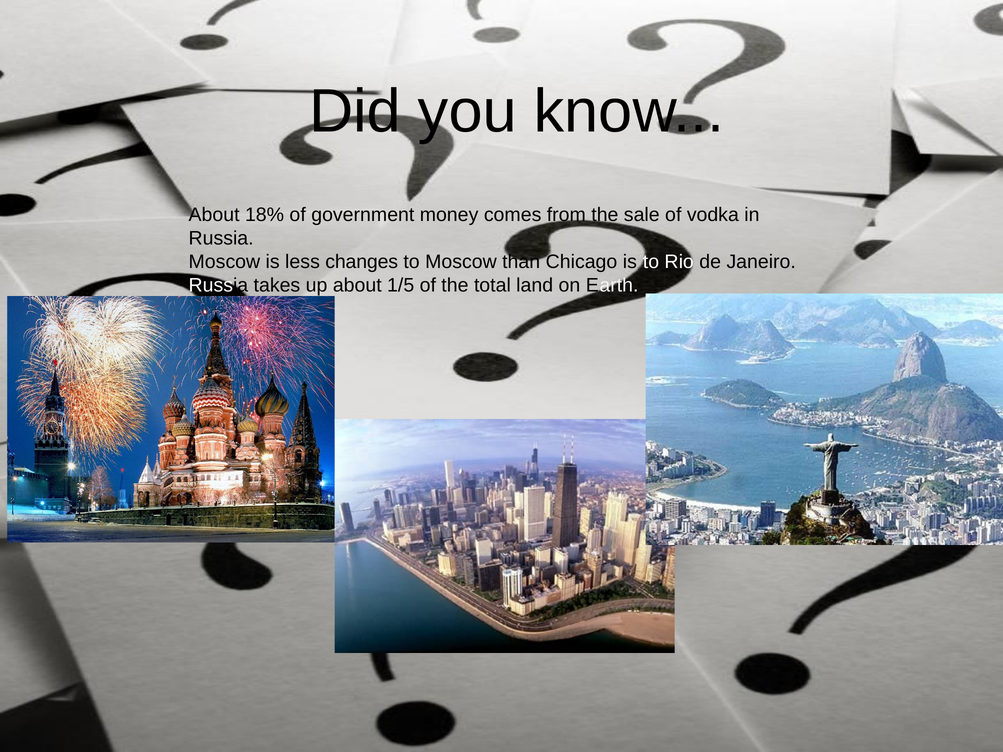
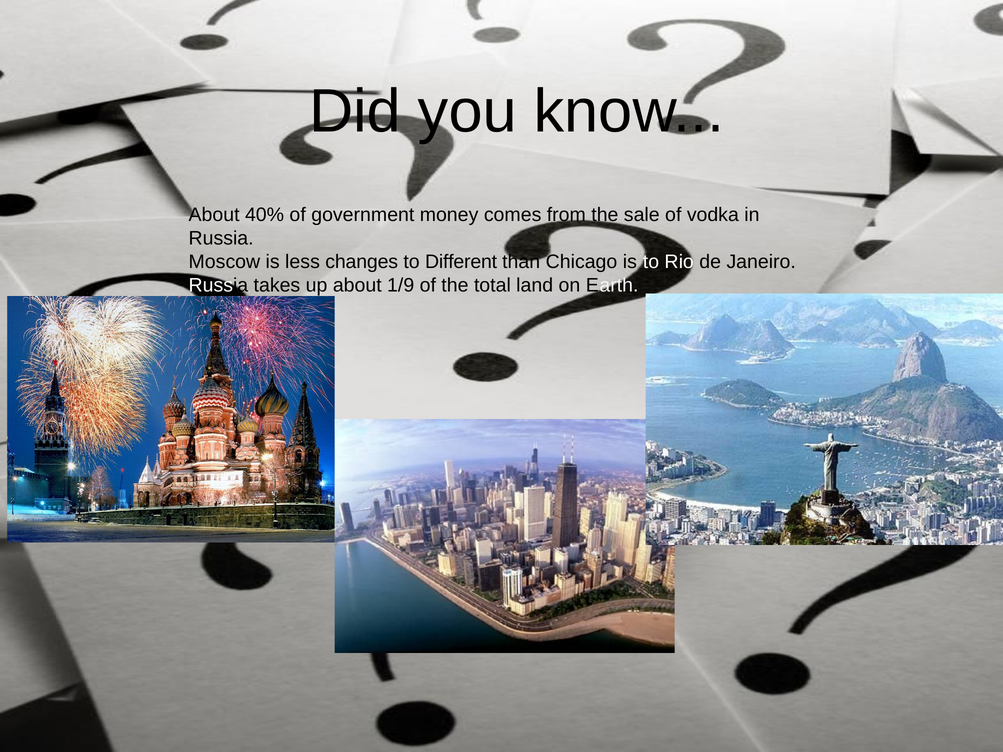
18%: 18% -> 40% (265, 215)
to Moscow: Moscow -> Different (461, 262)
1/5: 1/5 -> 1/9 (401, 285)
